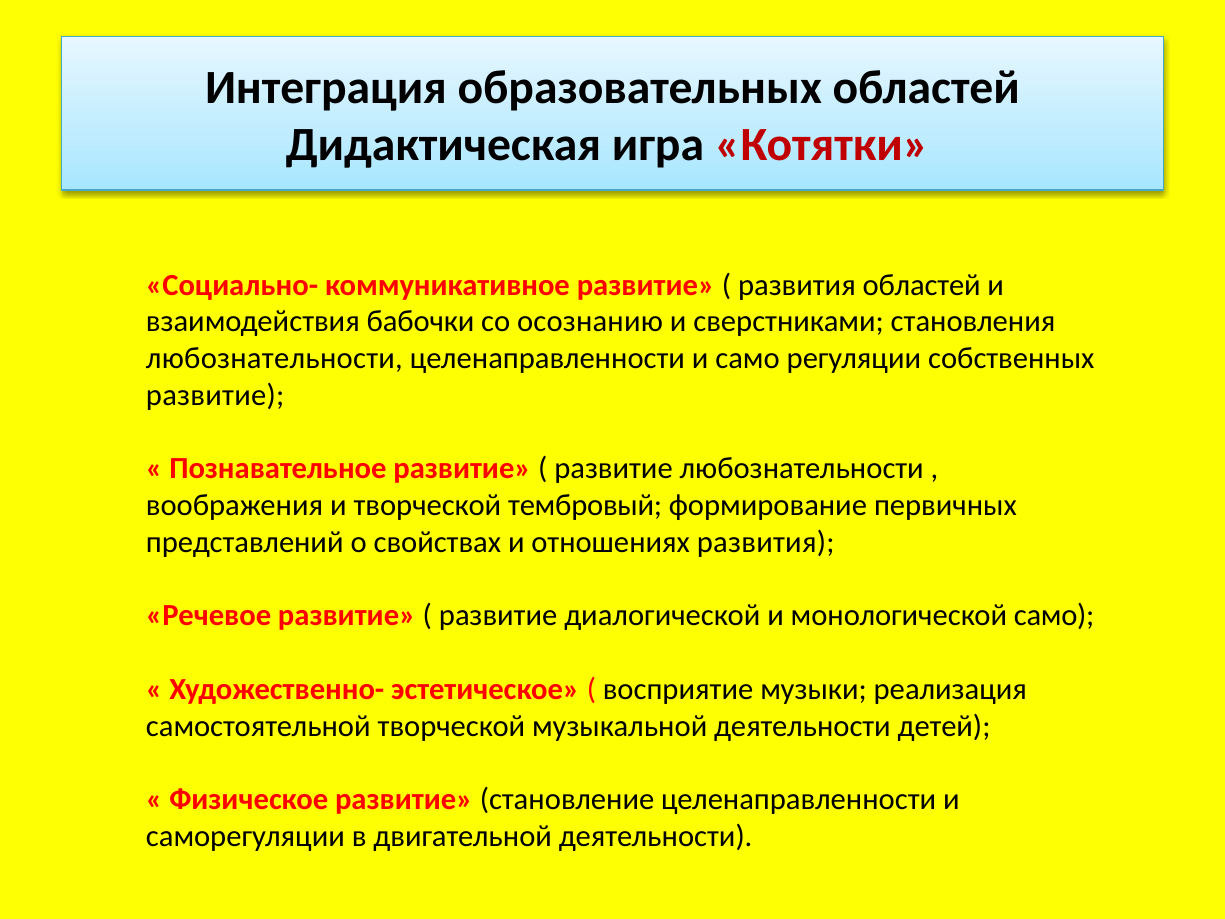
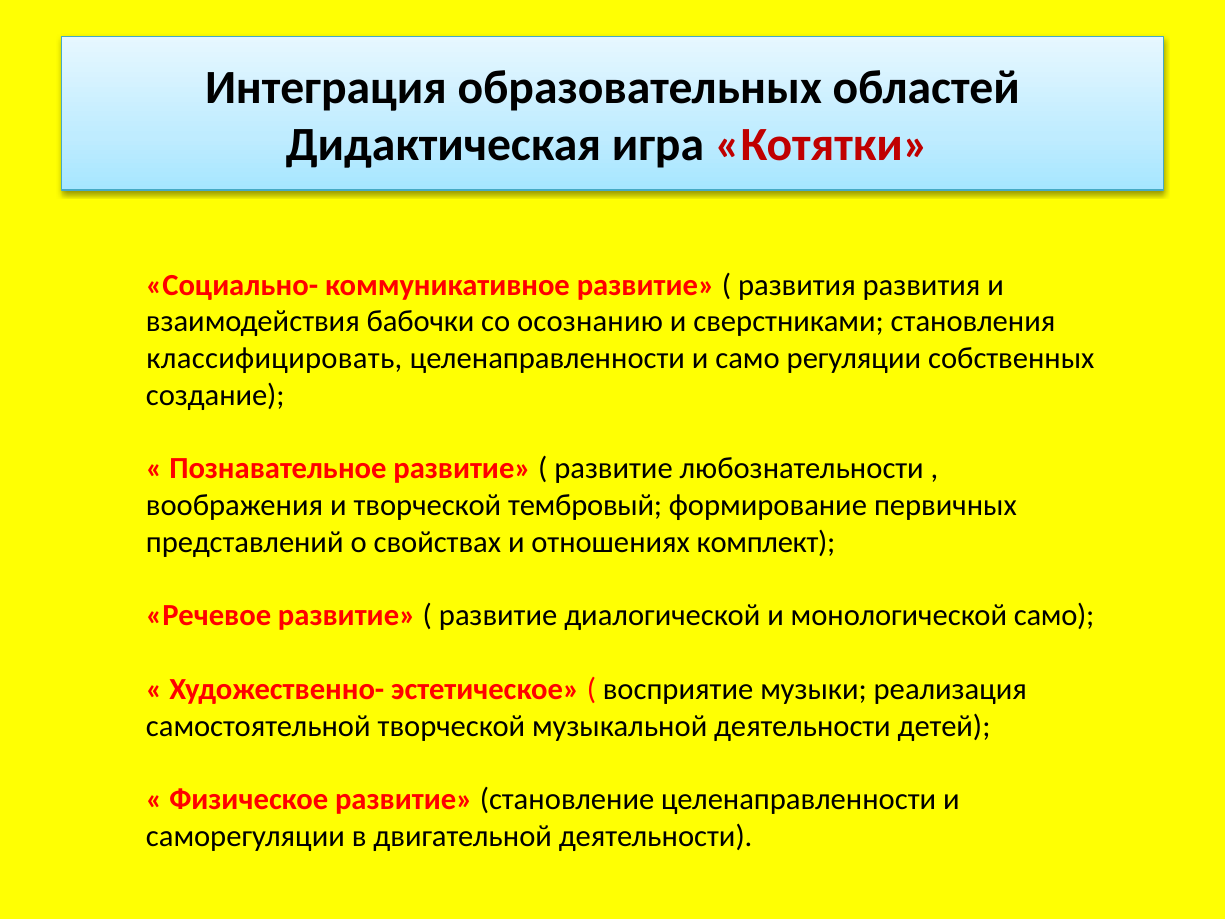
развития областей: областей -> развития (922, 285)
любознательности: любознательности -> классифицировать (274, 358)
развитие: развитие -> создание (215, 395)
отношениях развития: развития -> комплект (766, 542)
